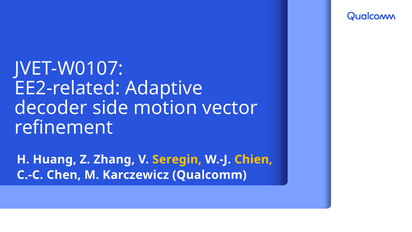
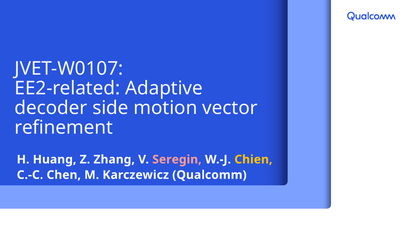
Seregin colour: yellow -> pink (177, 159)
